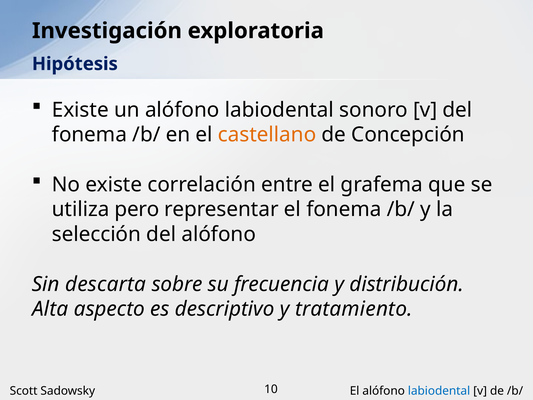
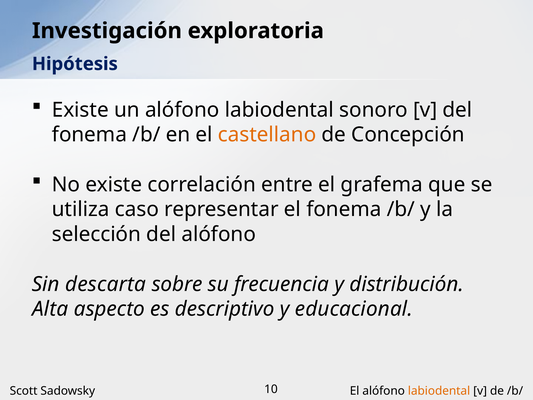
pero: pero -> caso (137, 209)
tratamiento: tratamiento -> educacional (354, 309)
labiodental colour: blue -> orange (439, 391)
